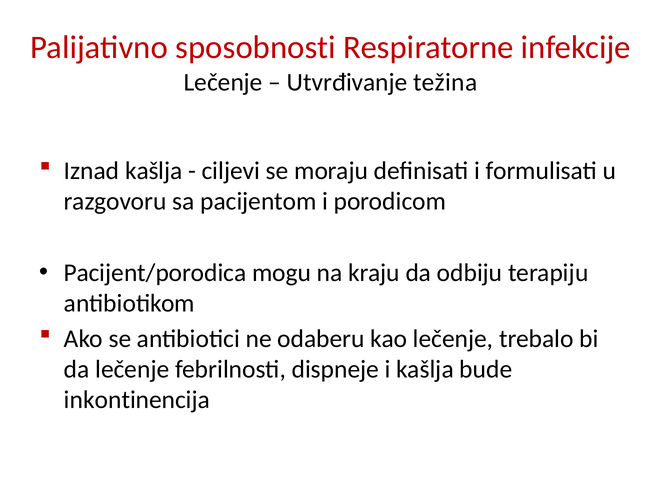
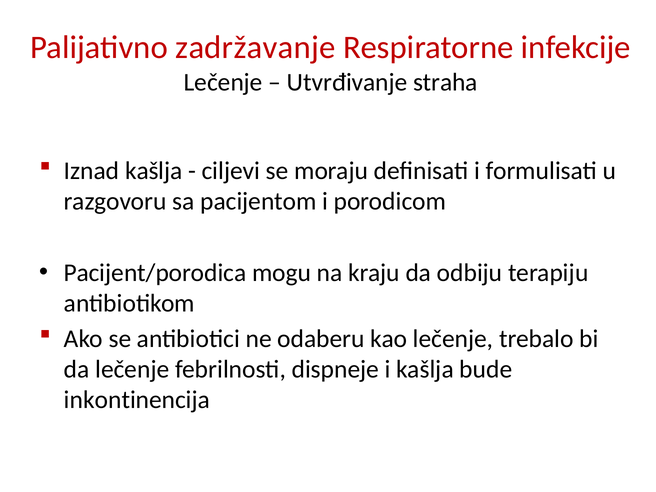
sposobnosti: sposobnosti -> zadržavanje (256, 48)
težina: težina -> straha (445, 82)
